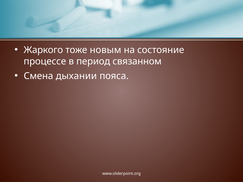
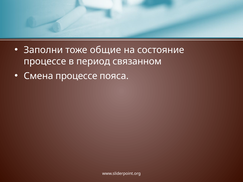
Жаркого: Жаркого -> Заполни (43, 50)
новым: новым -> общие (105, 50)
Смена дыхании: дыхании -> процессе (76, 76)
